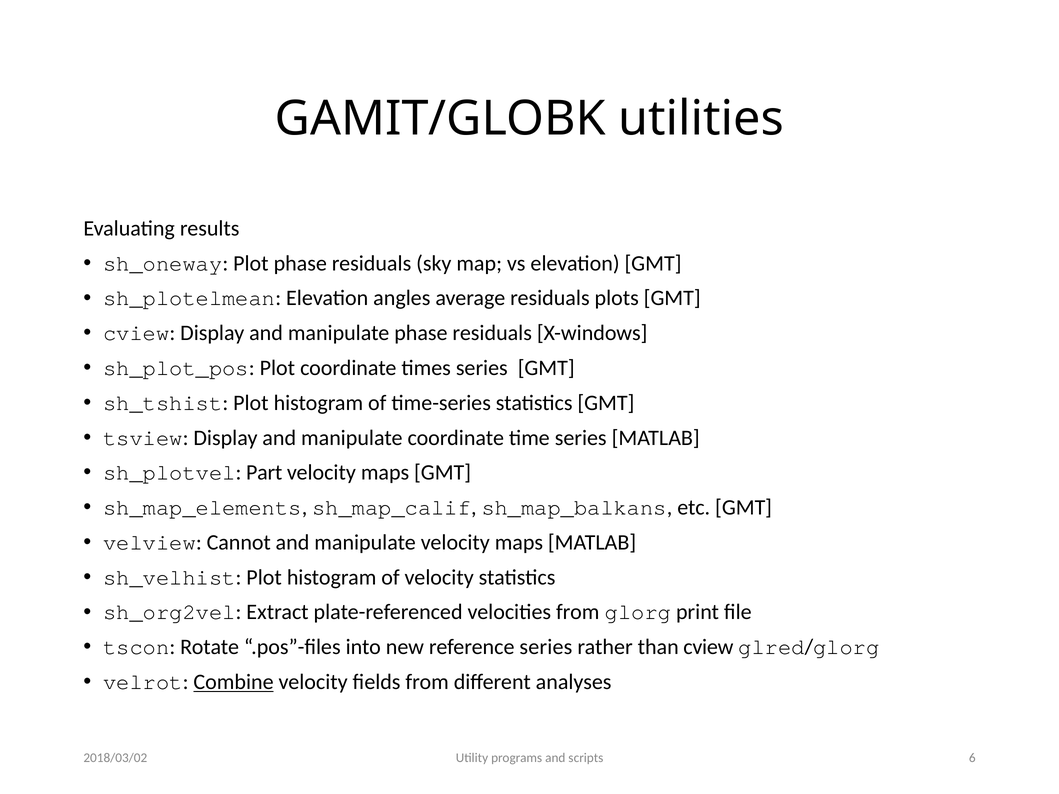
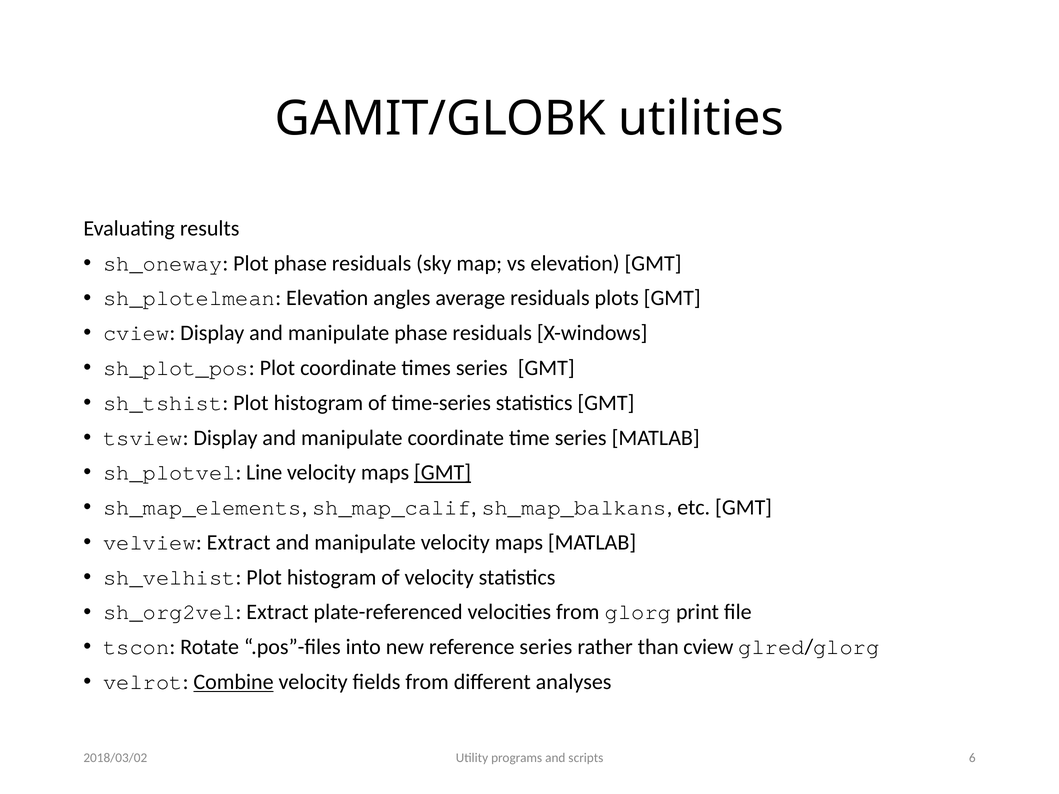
Part: Part -> Line (264, 473)
GMT underline: none -> present (443, 473)
velview Cannot: Cannot -> Extract (239, 543)
